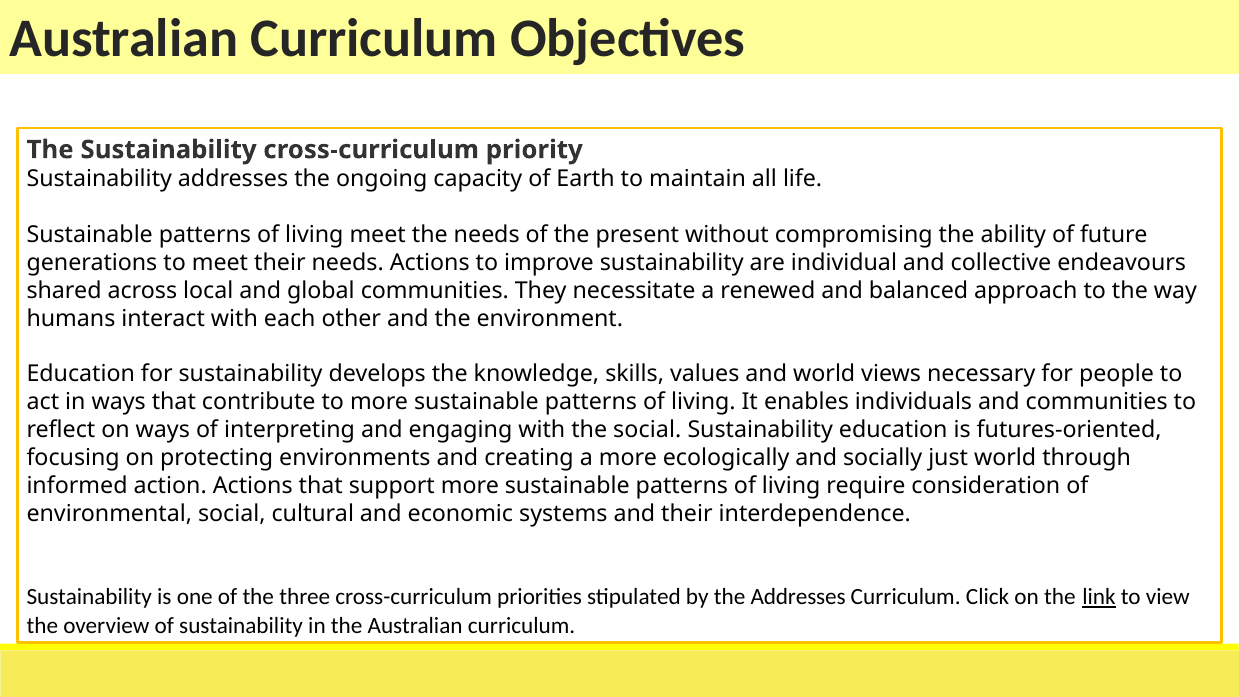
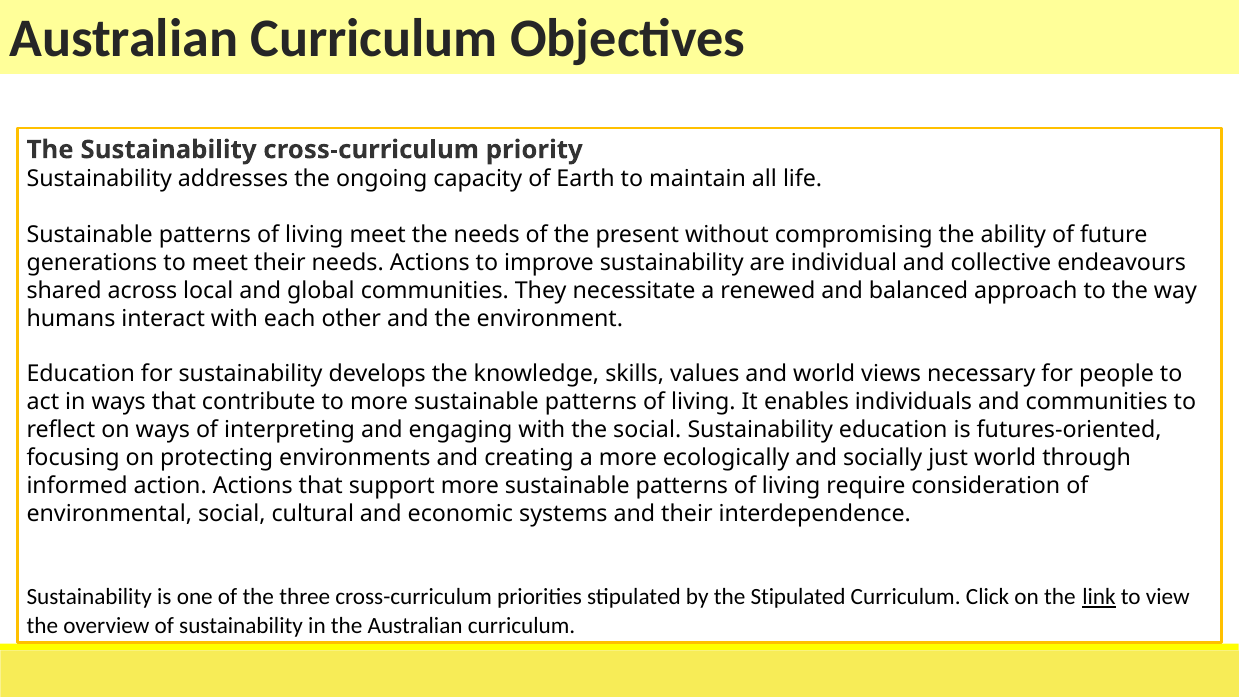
the Addresses: Addresses -> Stipulated (798, 597)
